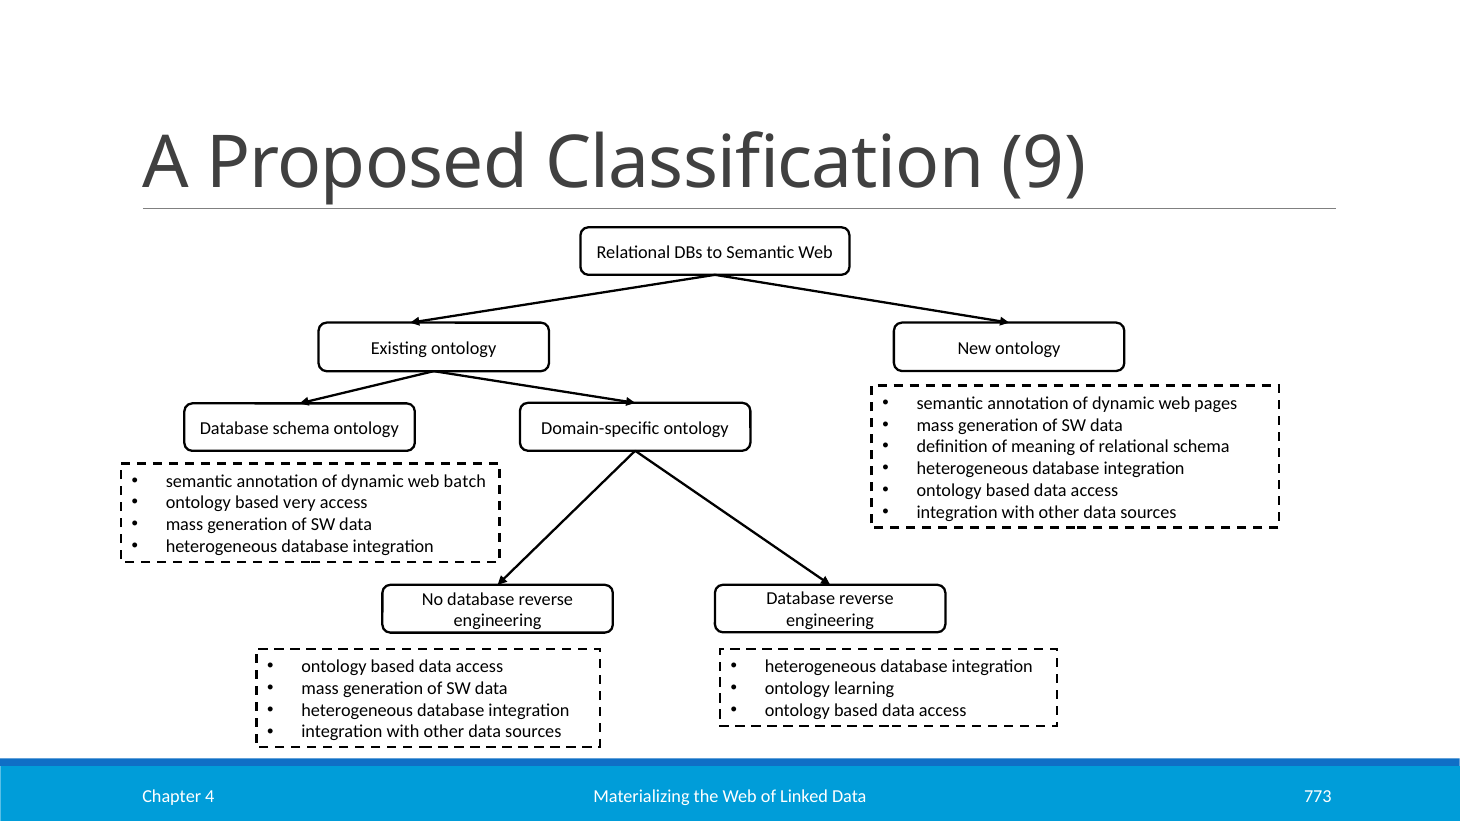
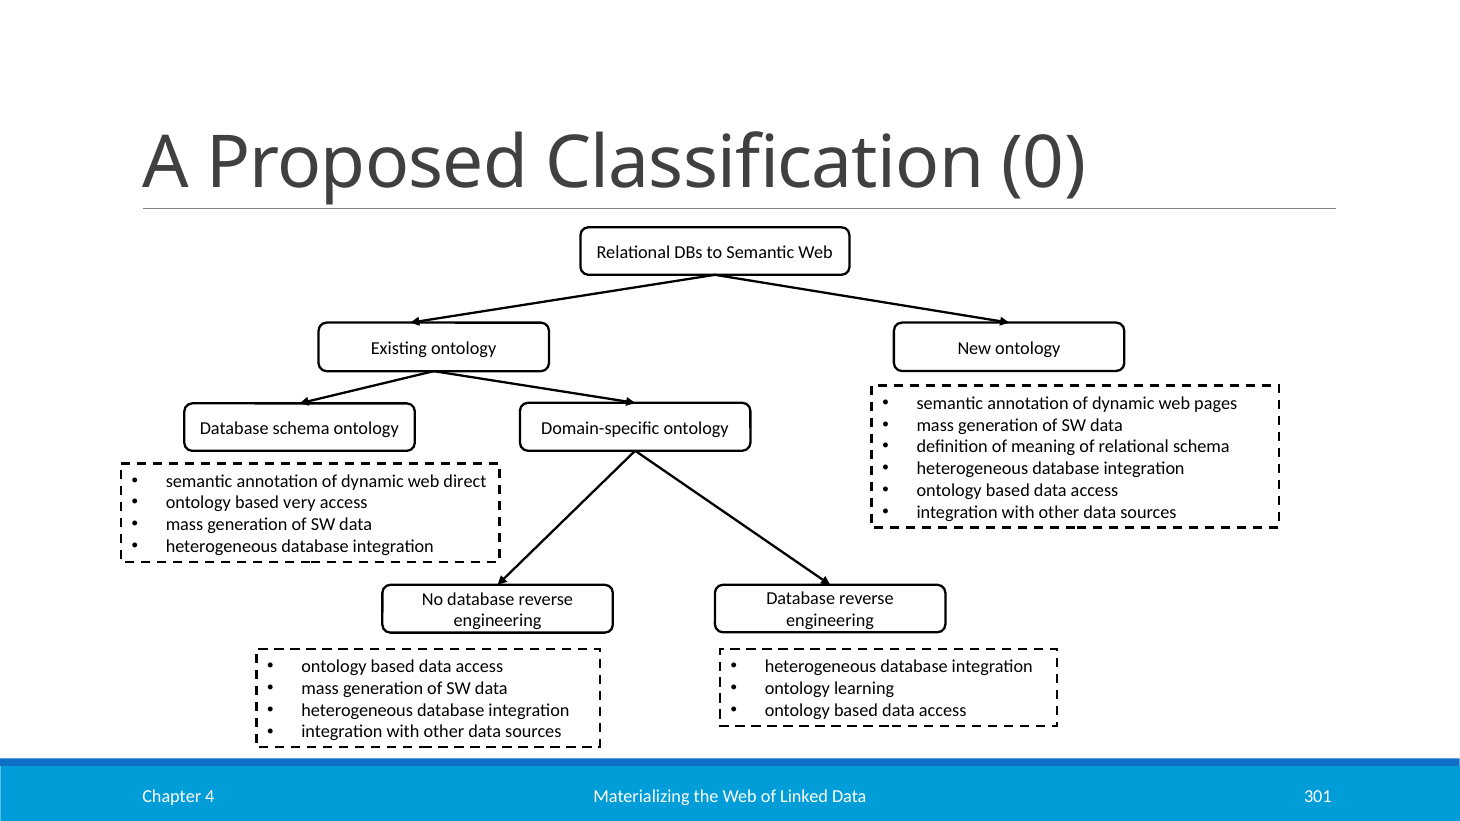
9: 9 -> 0 (1044, 164)
batch: batch -> direct (465, 481)
773: 773 -> 301 (1318, 796)
